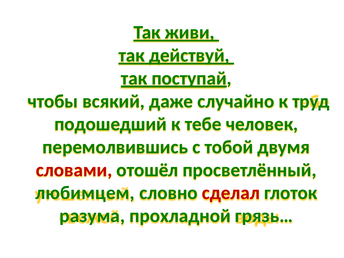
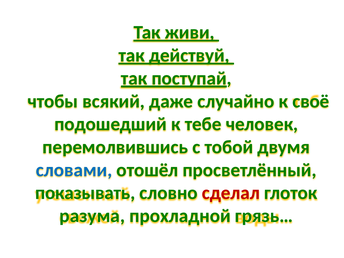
труд: труд -> своё (311, 101)
словами colour: red -> blue (74, 170)
любимцем: любимцем -> показывать (85, 193)
